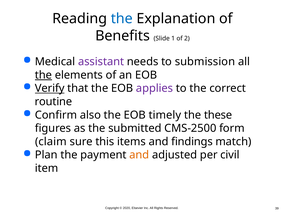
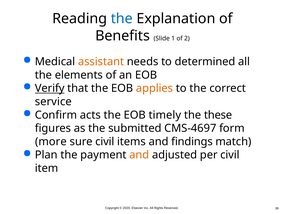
assistant colour: purple -> orange (101, 62)
submission: submission -> determined (205, 62)
the underline: present -> none (43, 75)
applies colour: purple -> orange (155, 88)
routine: routine -> service (53, 102)
also: also -> acts (90, 115)
CMS-2500: CMS-2500 -> CMS-4697 (190, 128)
claim: claim -> more (51, 141)
sure this: this -> civil (105, 141)
